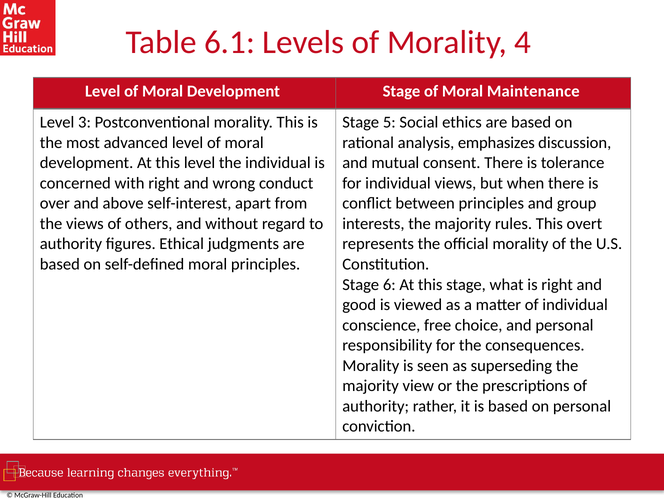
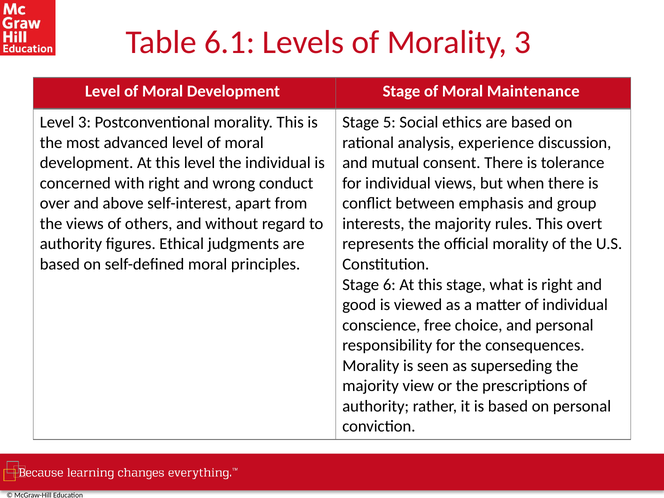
Morality 4: 4 -> 3 (523, 42)
emphasizes: emphasizes -> experience (496, 143)
between principles: principles -> emphasis (491, 203)
